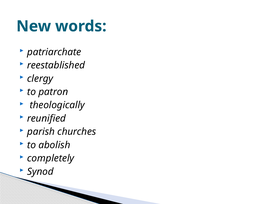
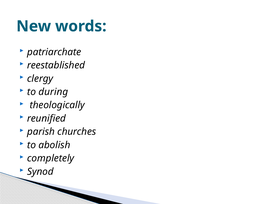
patron: patron -> during (53, 92)
